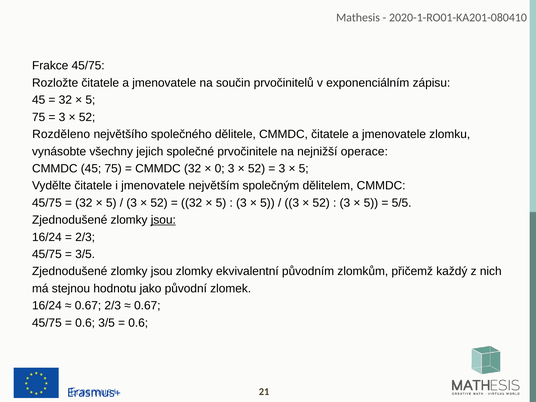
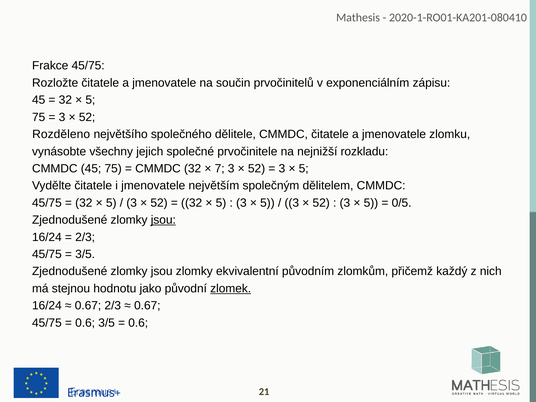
operace: operace -> rozkladu (364, 151)
0: 0 -> 7 (220, 169)
5/5: 5/5 -> 0/5 (402, 203)
zlomek underline: none -> present (231, 288)
